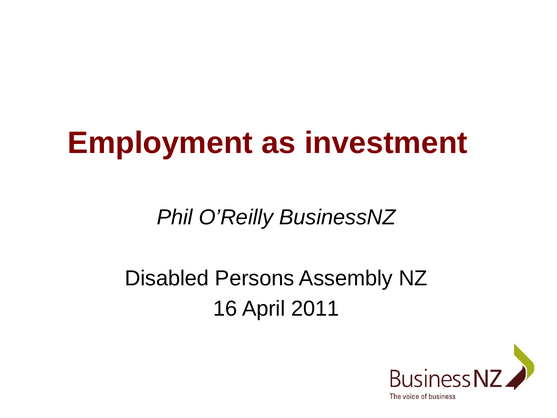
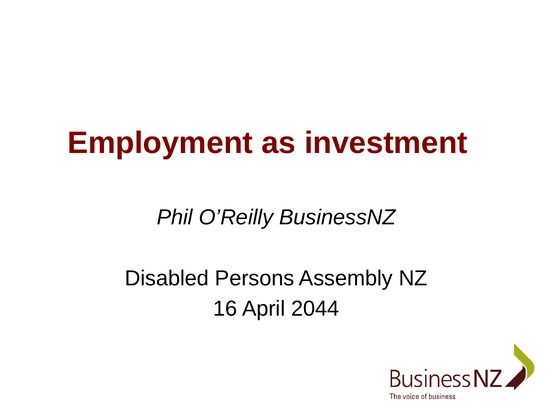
2011: 2011 -> 2044 (315, 308)
